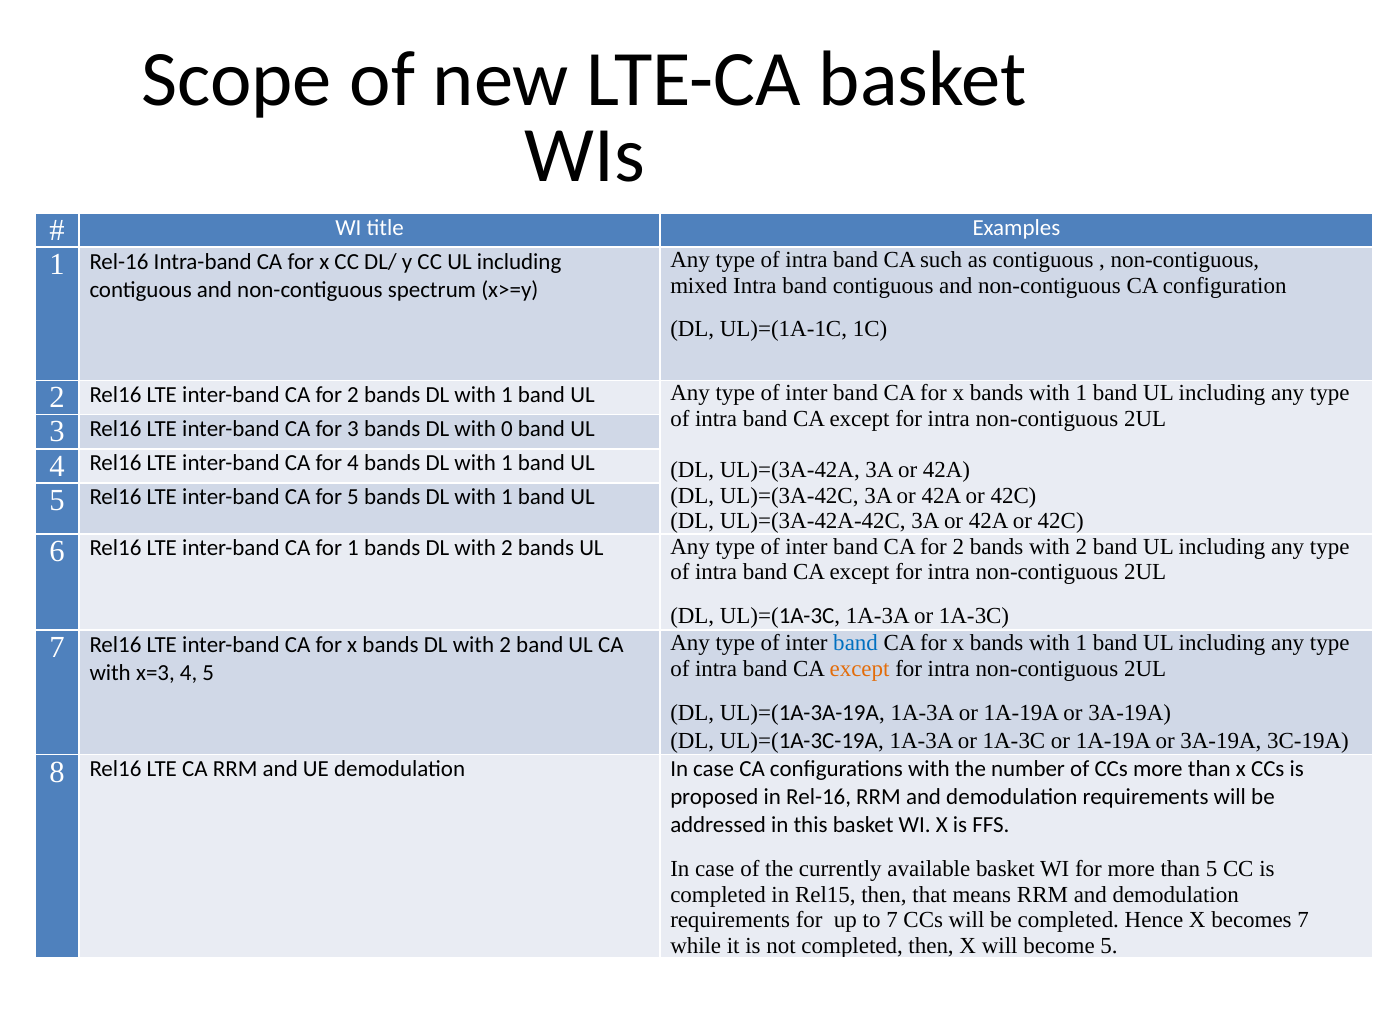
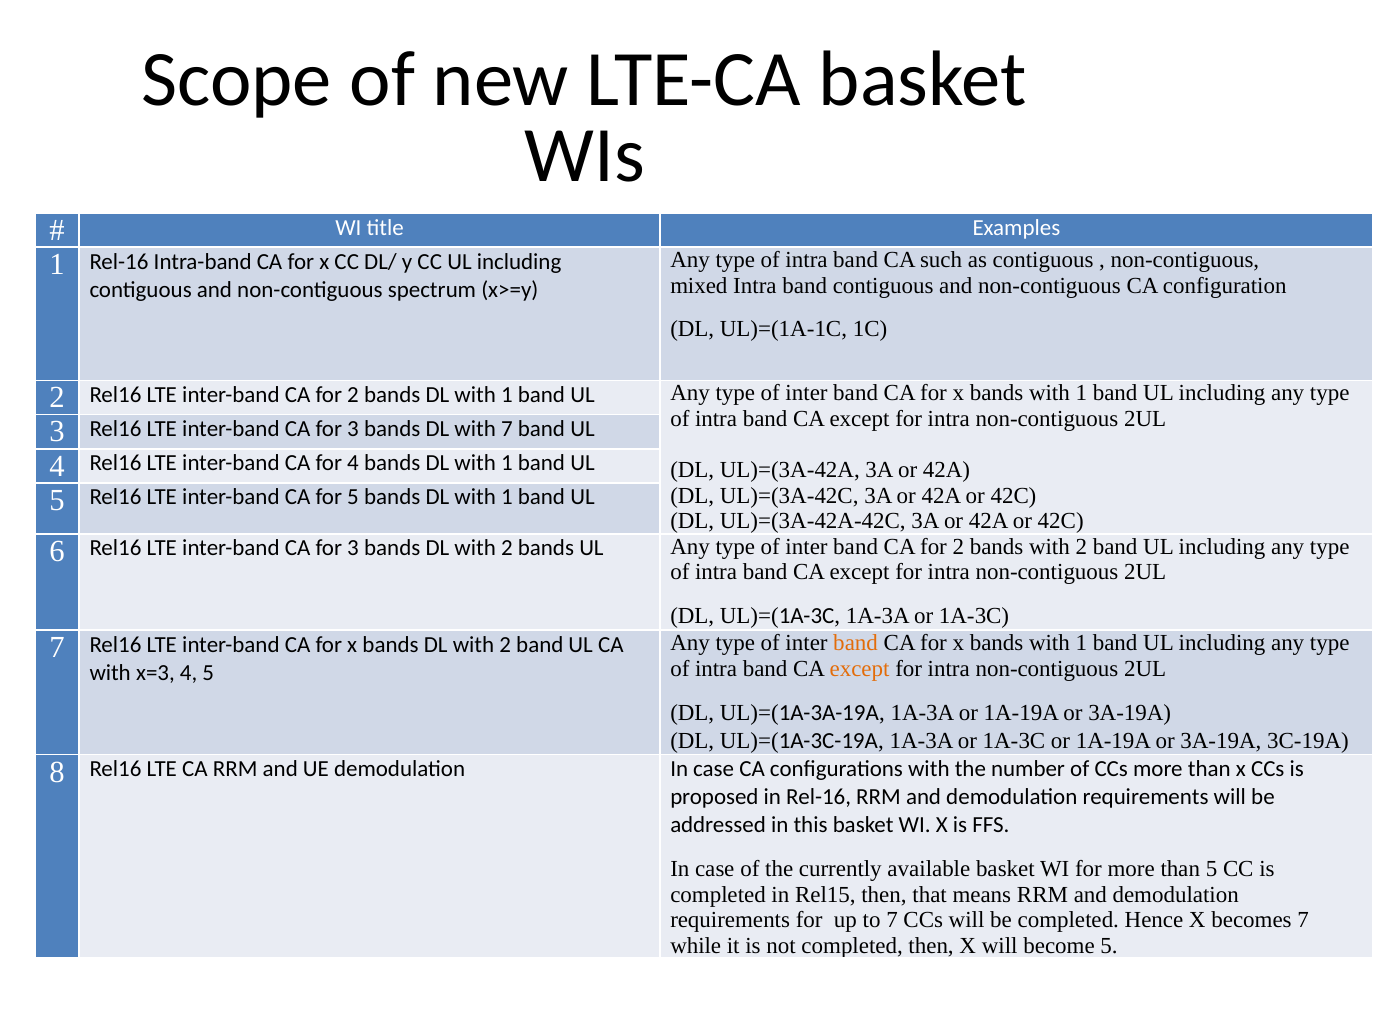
with 0: 0 -> 7 (507, 429)
1: 1 -> 3 (353, 548)
band colour: blue -> orange (856, 643)
